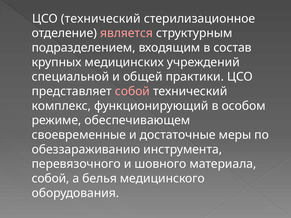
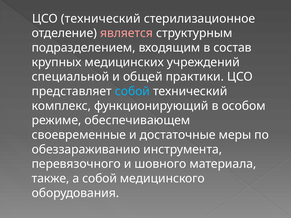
собой colour: pink -> light blue (132, 91)
собой: собой -> также (51, 179)
а белья: белья -> собой (100, 179)
